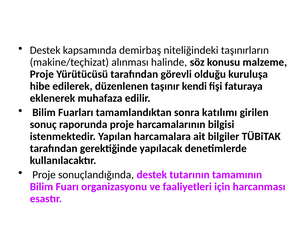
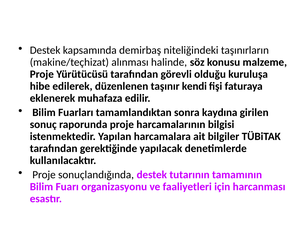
katılımı: katılımı -> kaydına (220, 112)
